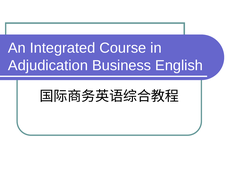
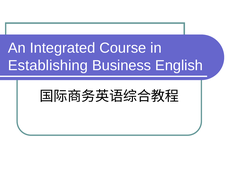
Adjudication: Adjudication -> Establishing (48, 65)
